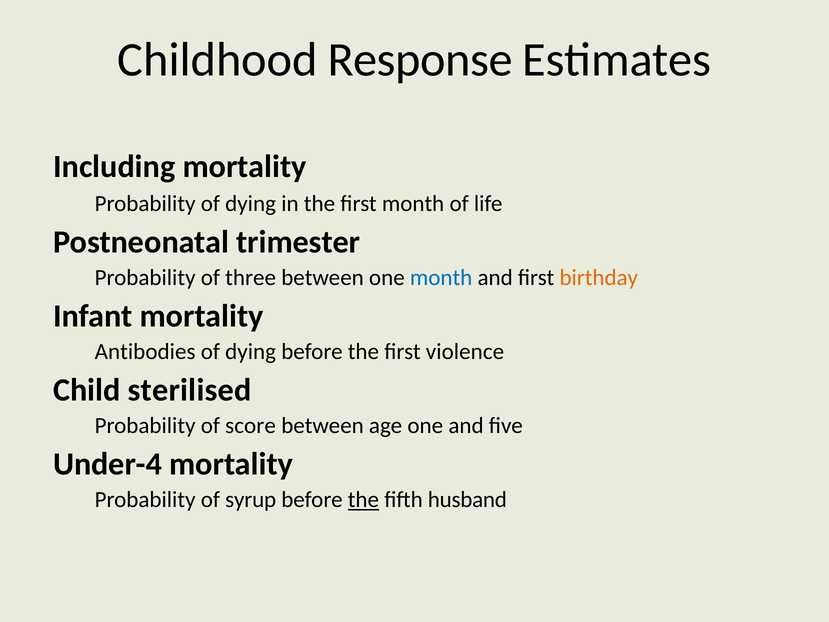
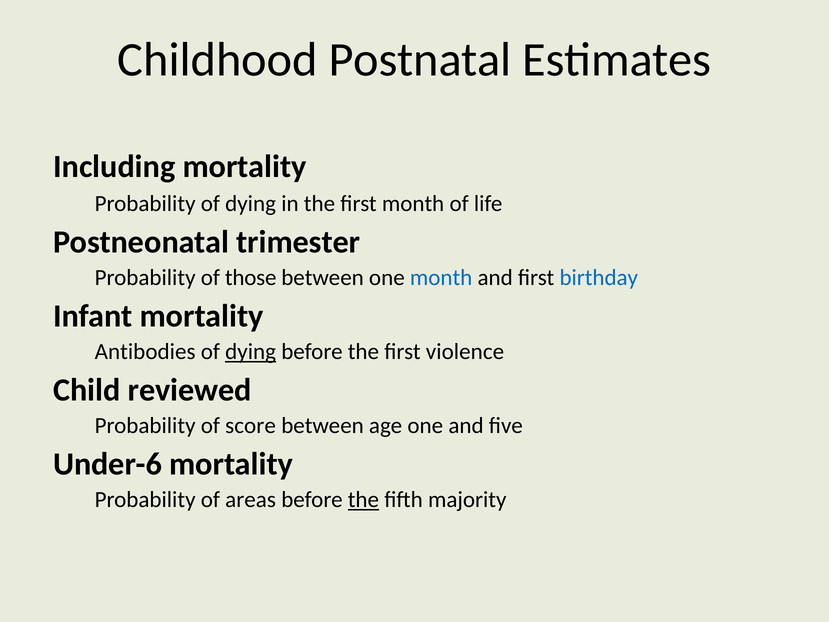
Response: Response -> Postnatal (420, 60)
three: three -> those (251, 277)
birthday colour: orange -> blue (599, 277)
dying underline: none -> present (251, 352)
sterilised: sterilised -> reviewed (190, 390)
Under-4: Under-4 -> Under-6 (108, 464)
syrup: syrup -> areas (251, 500)
husband: husband -> majority (467, 500)
